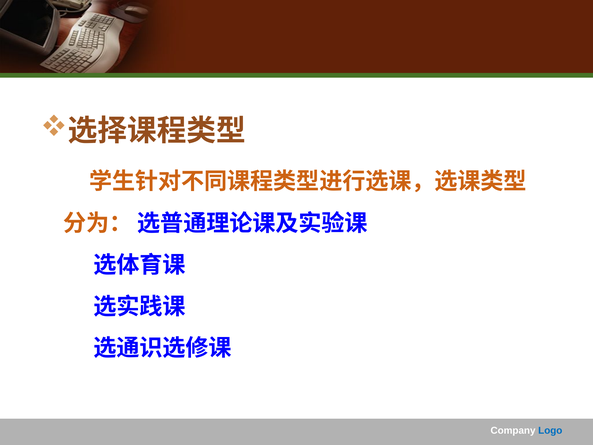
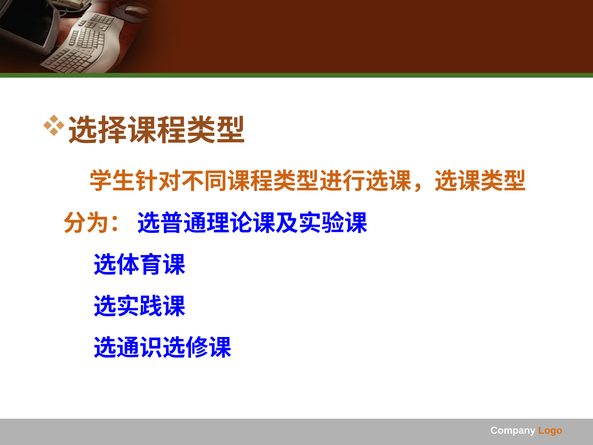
Logo colour: blue -> orange (550, 430)
